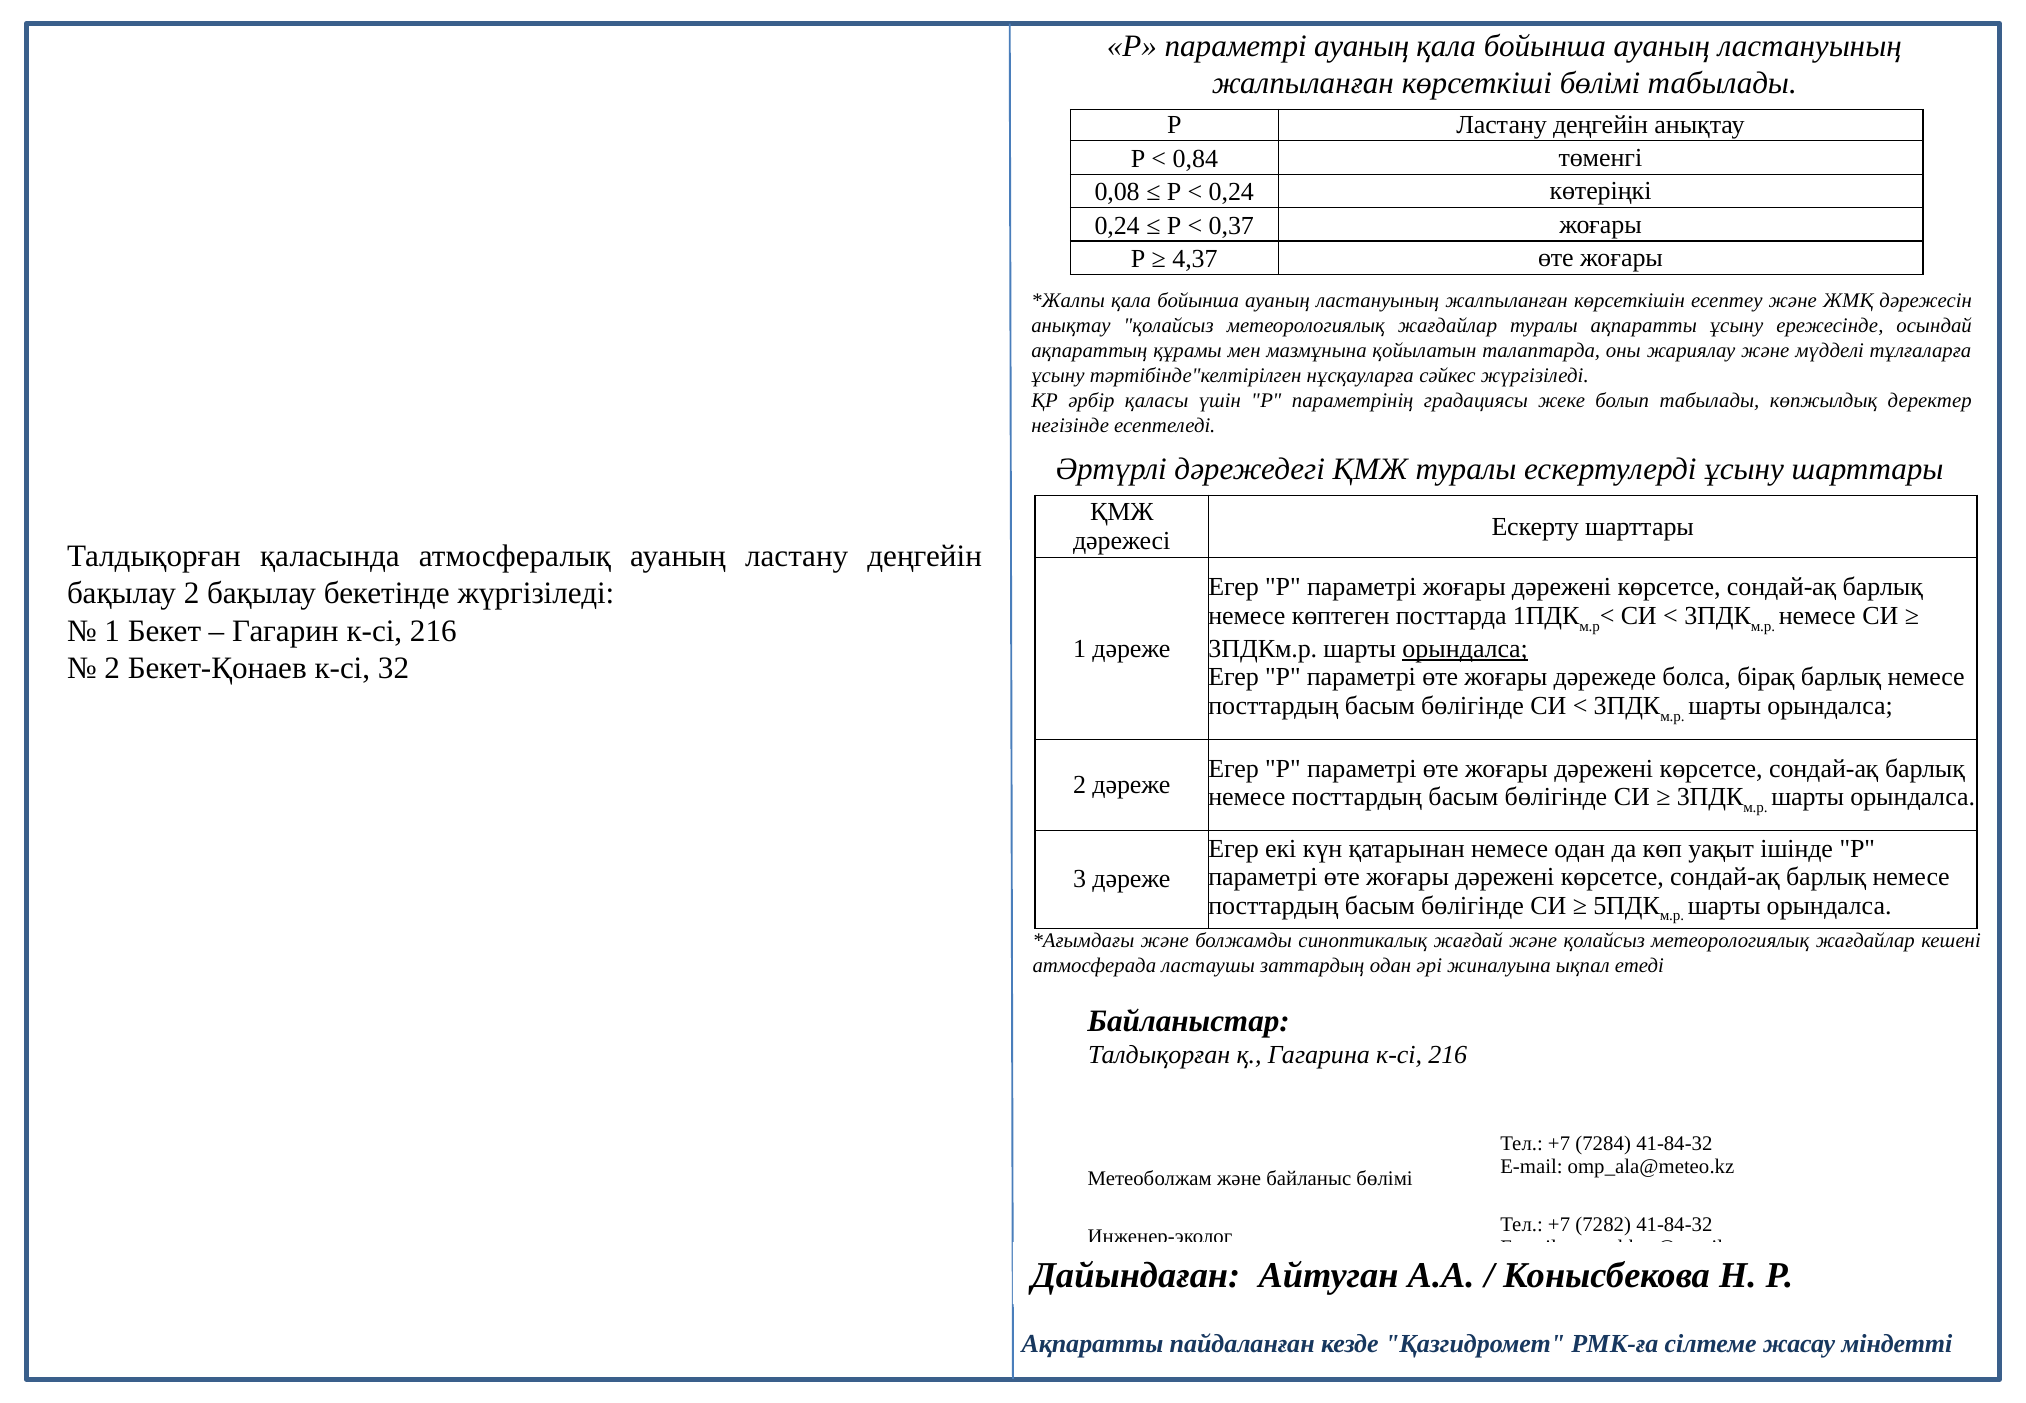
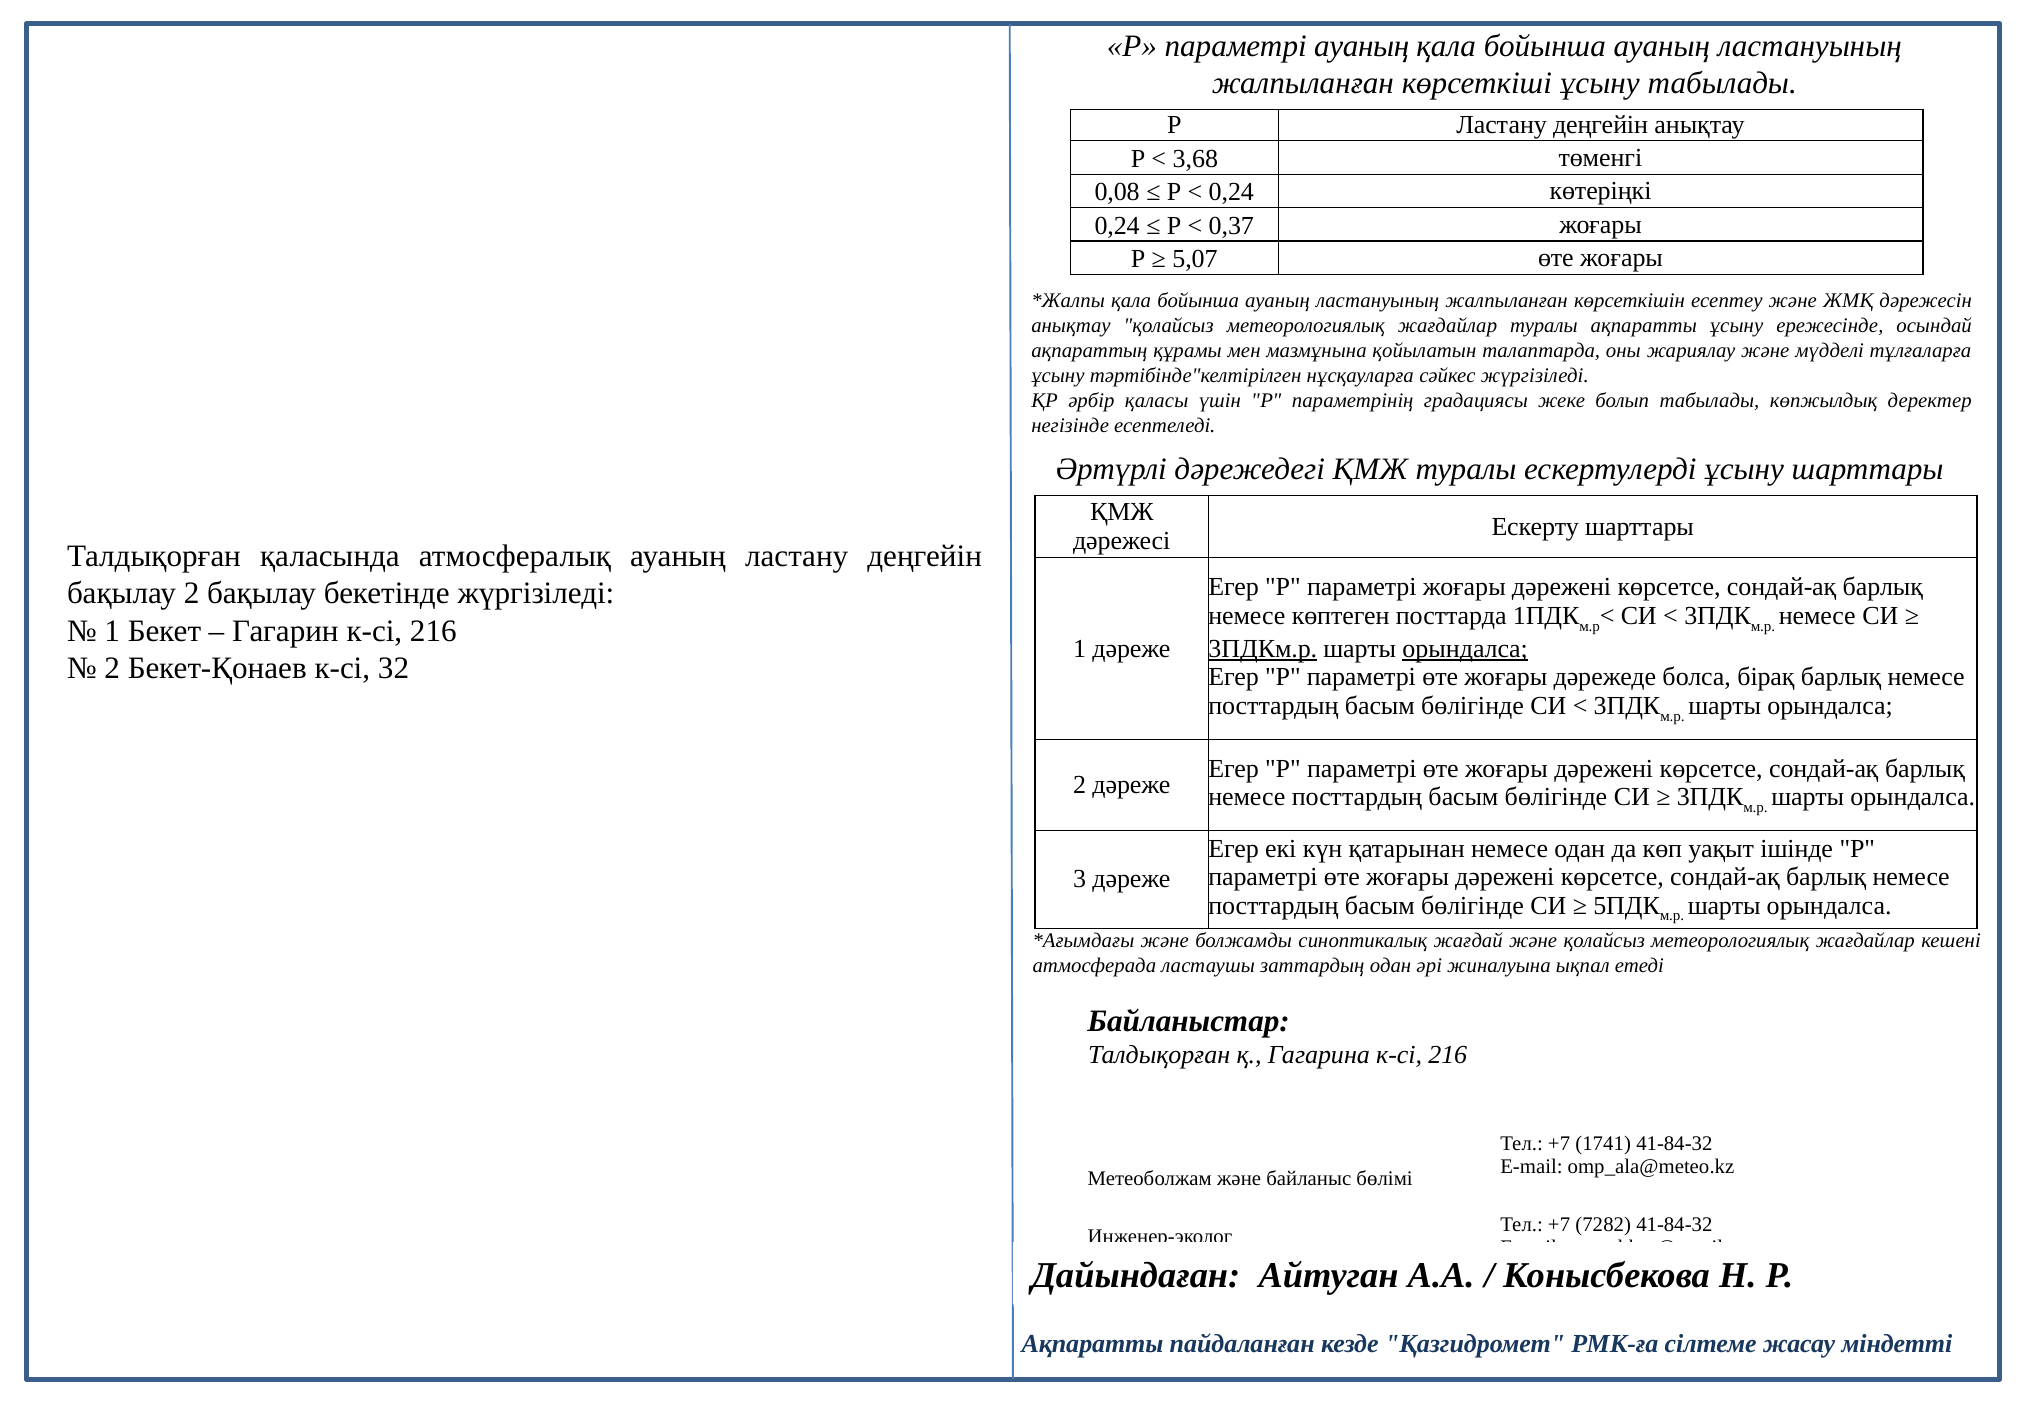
көрсеткіші бөлімі: бөлімі -> ұсыну (1600, 83)
0,84: 0,84 -> 3,68 (1195, 159)
4,37: 4,37 -> 5,07 (1195, 259)
3ПДКм.р underline: none -> present (1263, 648)
7284: 7284 -> 1741 (1603, 1143)
